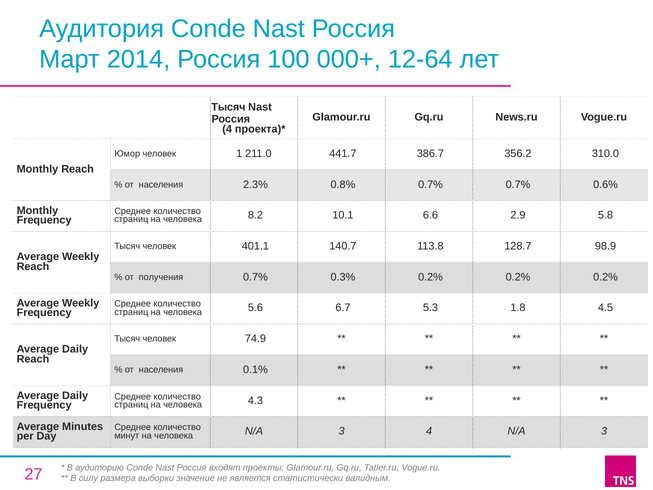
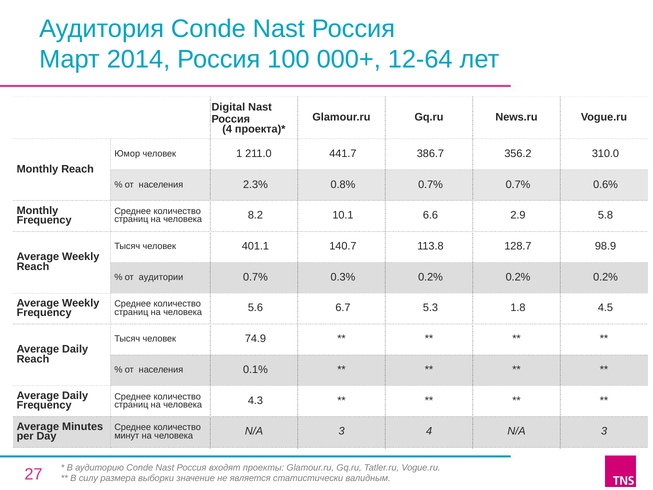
Тысяч: Тысяч -> Digital (228, 107)
получения: получения -> аудитории (161, 277)
